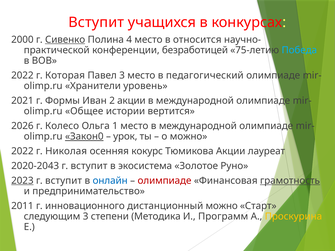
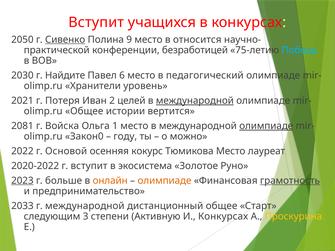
2000: 2000 -> 2050 (22, 40)
4: 4 -> 9 (129, 40)
2022: 2022 -> 2030 (22, 75)
Которая: Которая -> Найдите (65, 75)
Павел 3: 3 -> 6 (122, 75)
Формы: Формы -> Потеря (62, 101)
2 акции: акции -> целей (131, 101)
международной underline: none -> present (195, 101)
2026: 2026 -> 2081 (22, 126)
Колесо: Колесо -> Войска (62, 126)
олимпиаде underline: none -> present (266, 126)
Закон0 underline: present -> none (84, 137)
урок: урок -> году (125, 137)
Николая: Николая -> Основой (66, 151)
Тюмикова Акции: Акции -> Место (231, 151)
2020-2043: 2020-2043 -> 2020-2022 (35, 166)
вступит: вступит -> больше (64, 181)
онлайн colour: blue -> orange (110, 181)
олимпиаде colour: red -> orange (165, 181)
2011: 2011 -> 2033 (22, 206)
г инновационного: инновационного -> международной (85, 206)
дистанционный можно: можно -> общее (222, 206)
Методика: Методика -> Активную (156, 217)
И Программ: Программ -> Конкурсах (223, 217)
